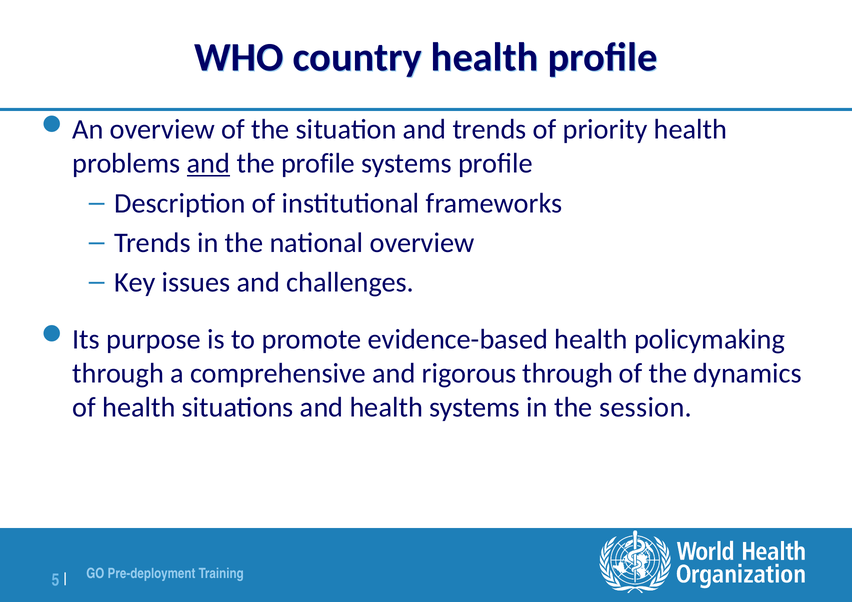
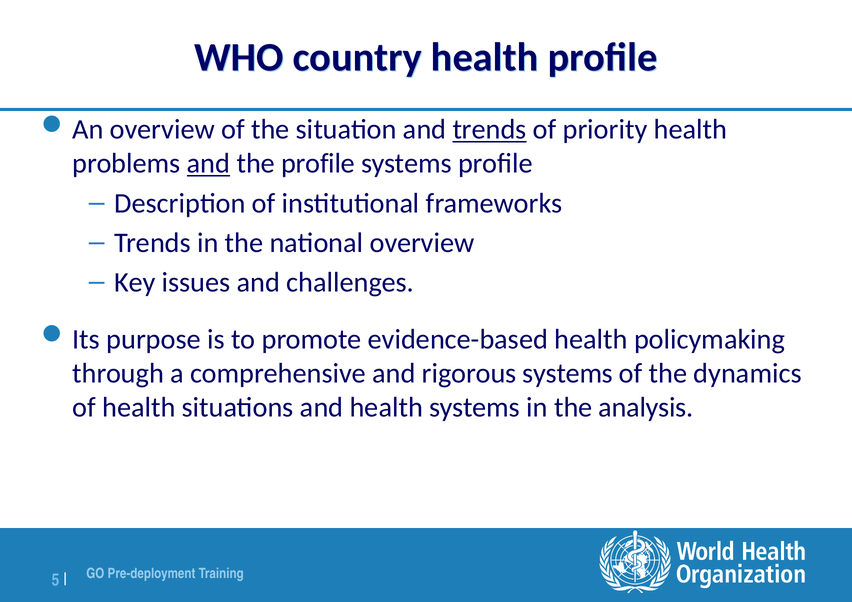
trends underline: none -> present (490, 130)
rigorous through: through -> systems (568, 373)
session: session -> analysis (646, 407)
